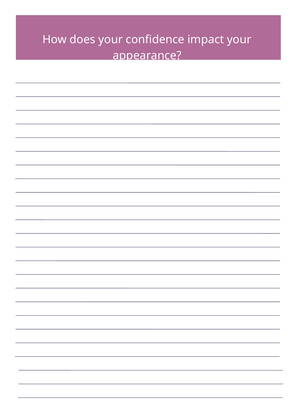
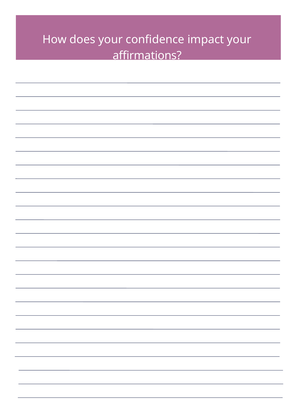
appearance: appearance -> affirmations (147, 56)
